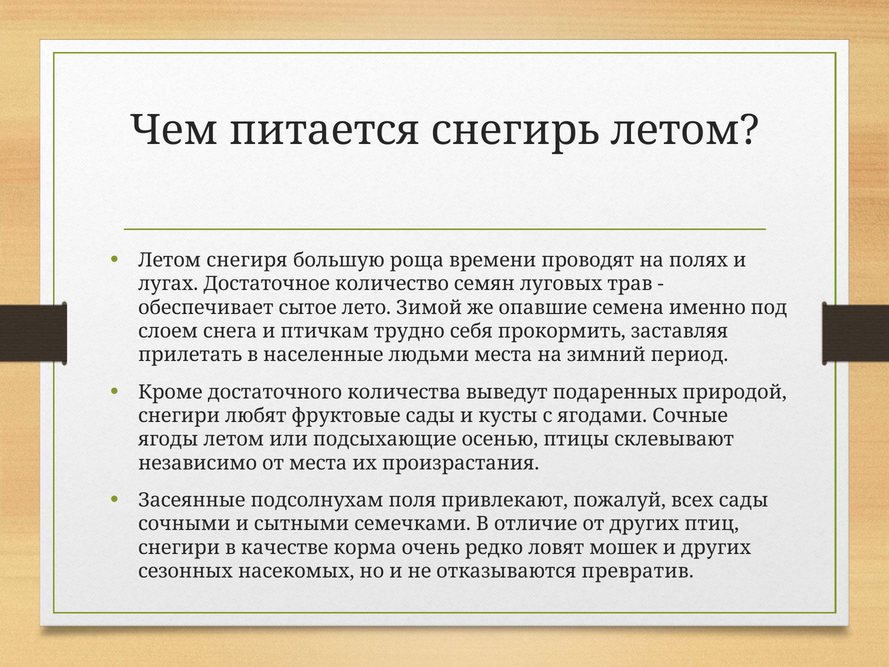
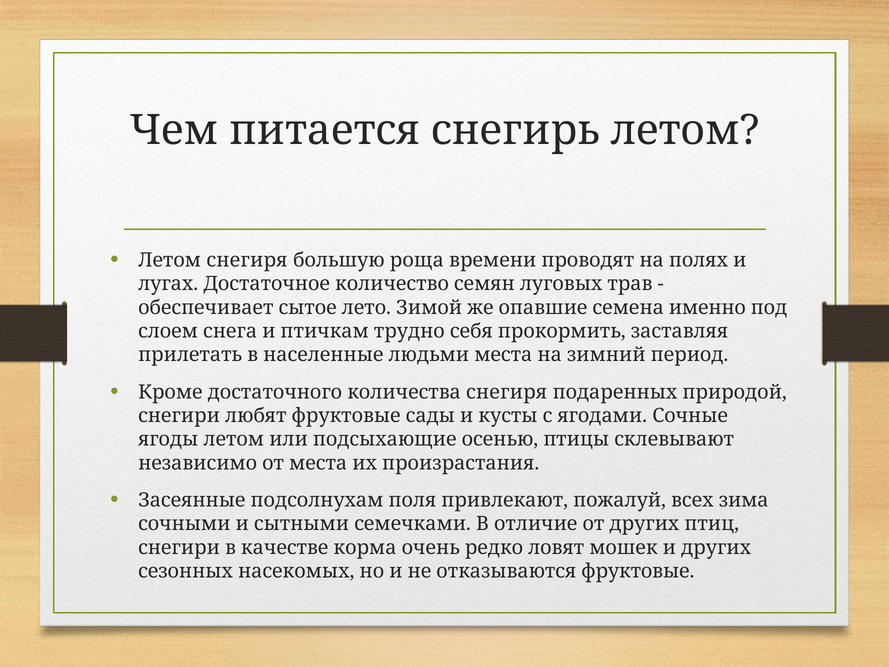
количества выведут: выведут -> снегиря (507, 392)
всех сады: сады -> зима (744, 500)
отказываются превратив: превратив -> фруктовые (638, 571)
